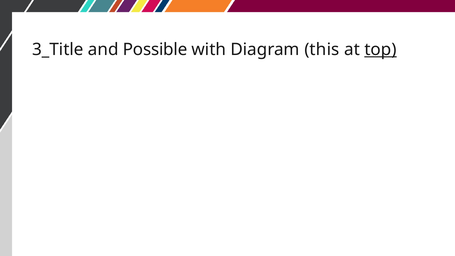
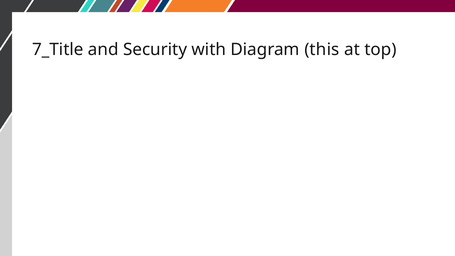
3_Title: 3_Title -> 7_Title (58, 49)
Possible: Possible -> Security (155, 49)
top underline: present -> none (381, 49)
